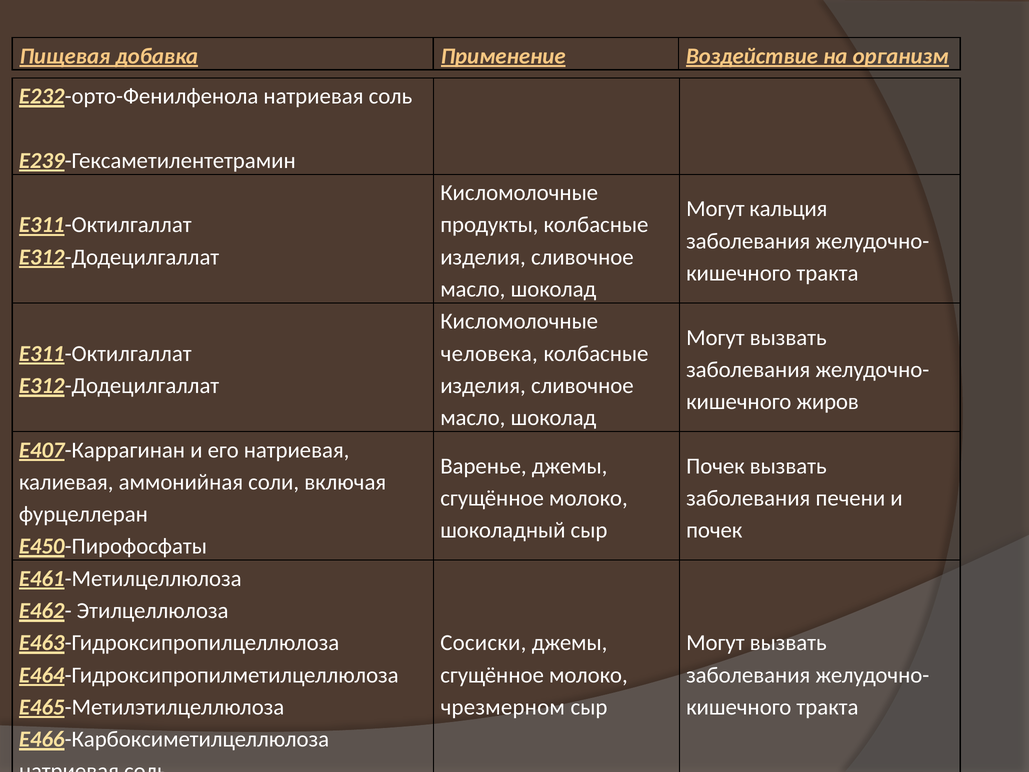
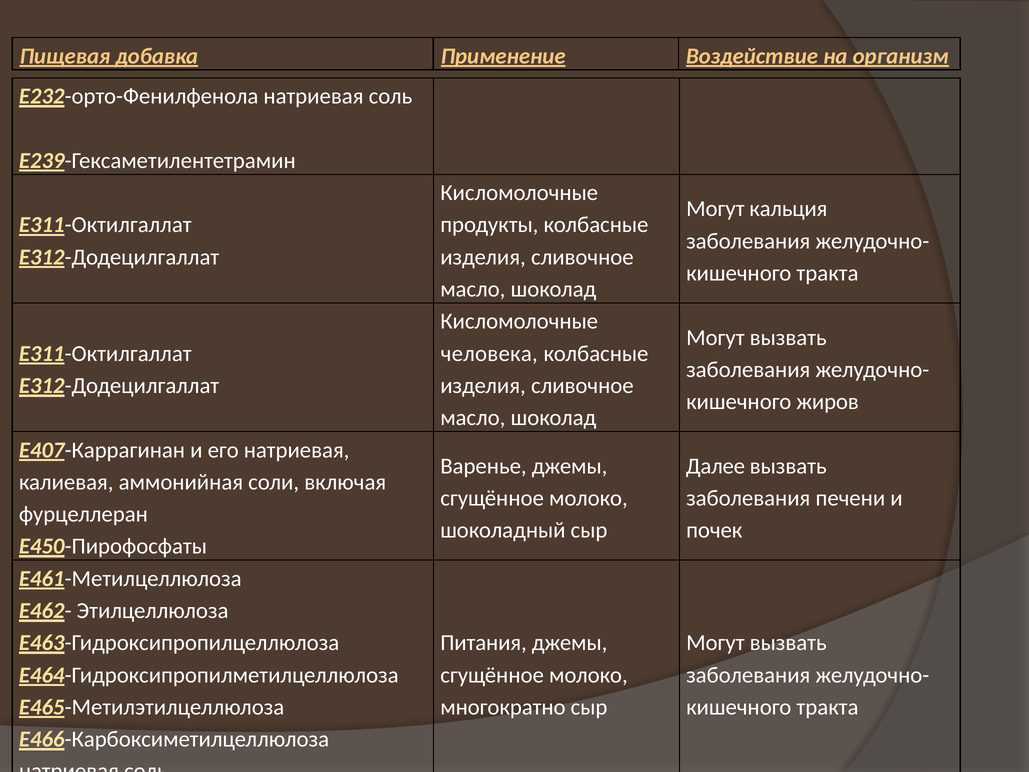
Почек: Почек -> Далее (716, 466)
Сосиски: Сосиски -> Питания (484, 643)
чрезмерном: чрезмерном -> многократно (503, 707)
